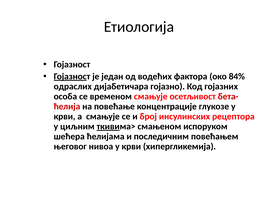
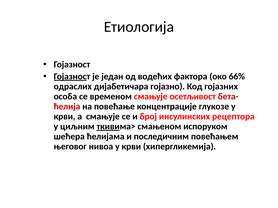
84%: 84% -> 66% (237, 77)
